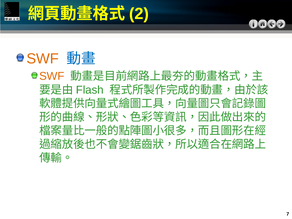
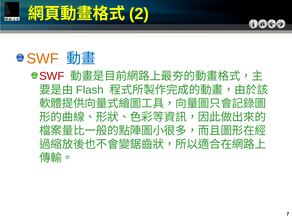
SWF colour: orange -> red (52, 76)
